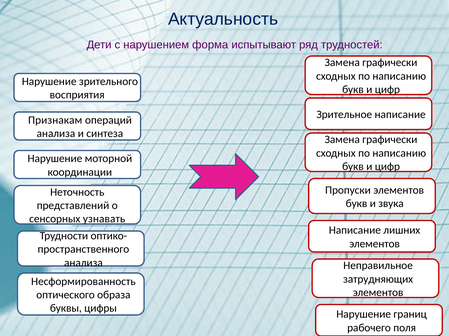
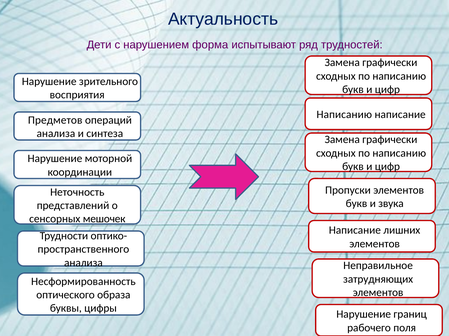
Зрительное: Зрительное -> Написанию (344, 115)
Признакам: Признакам -> Предметов (55, 120)
узнавать: узнавать -> мешочек (104, 219)
